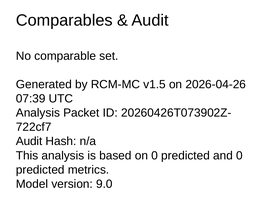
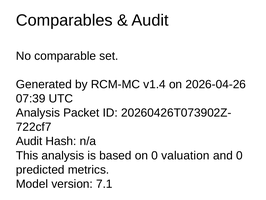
v1.5: v1.5 -> v1.4 (155, 84)
on 0 predicted: predicted -> valuation (185, 155)
9.0: 9.0 -> 7.1 (104, 183)
